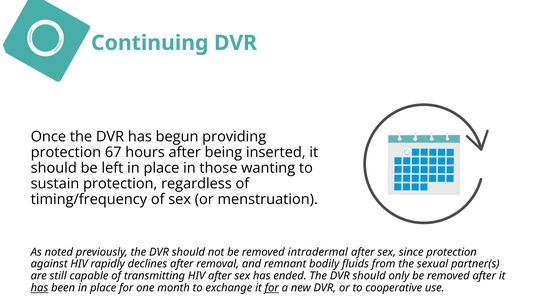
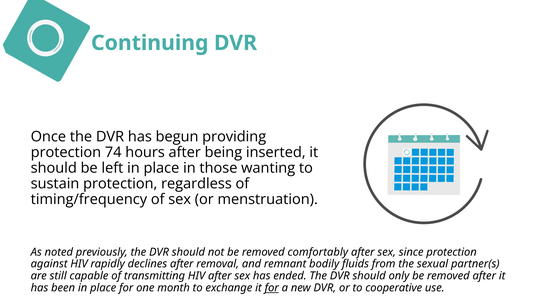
67: 67 -> 74 (113, 152)
intradermal: intradermal -> comfortably (318, 252)
has underline: present -> none (39, 288)
